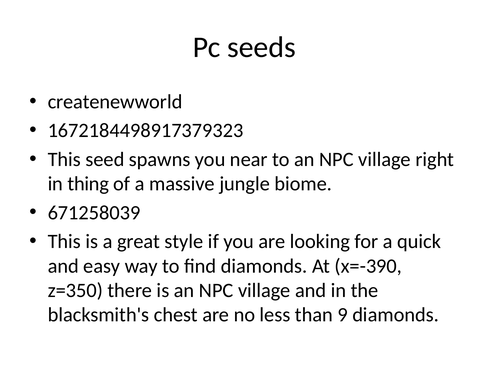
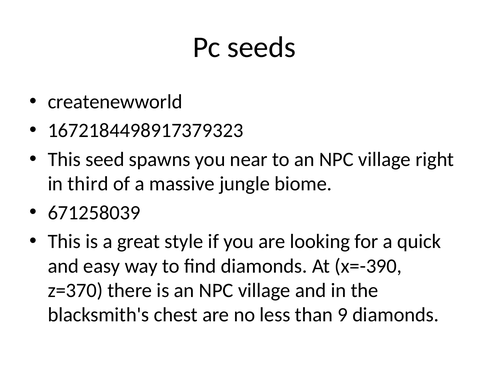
thing: thing -> third (88, 184)
z=350: z=350 -> z=370 (75, 290)
